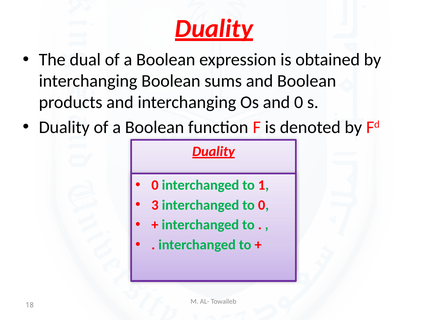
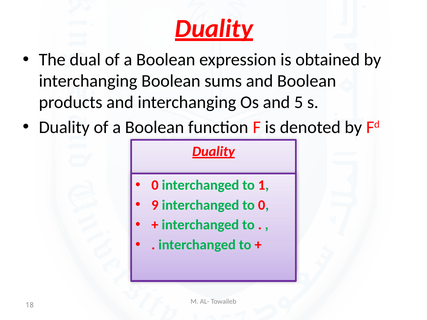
and 0: 0 -> 5 (299, 103)
3: 3 -> 9 (155, 205)
